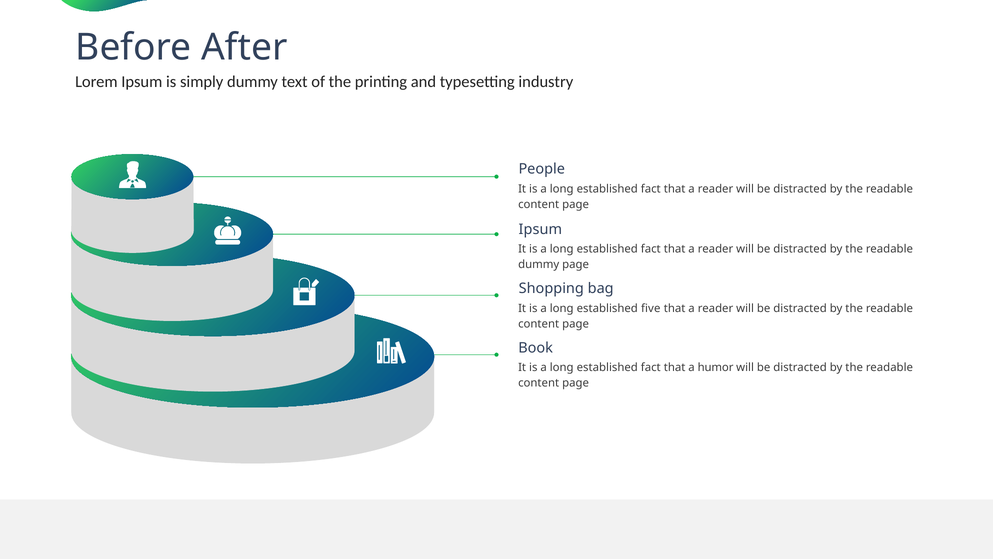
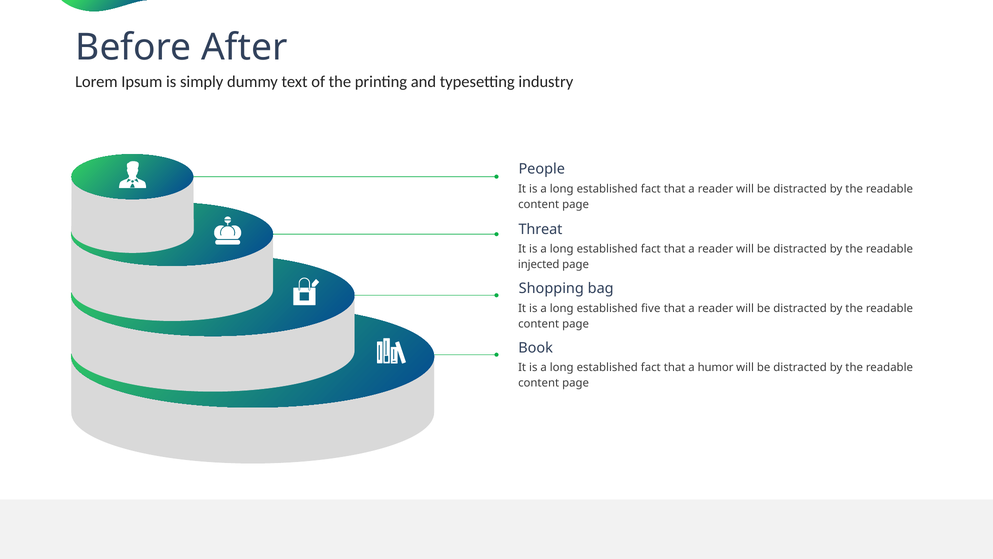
Ipsum: Ipsum -> Threat (540, 229)
dummy: dummy -> injected (539, 264)
